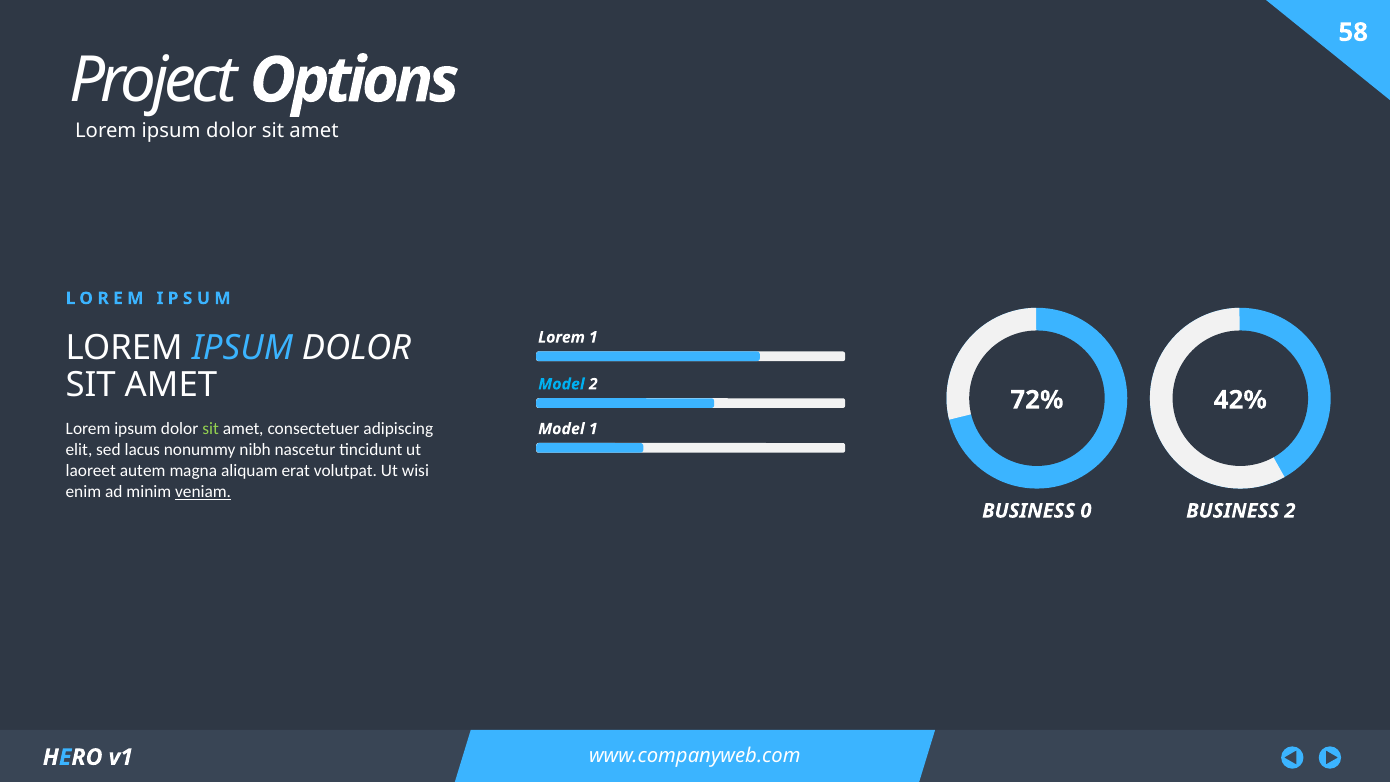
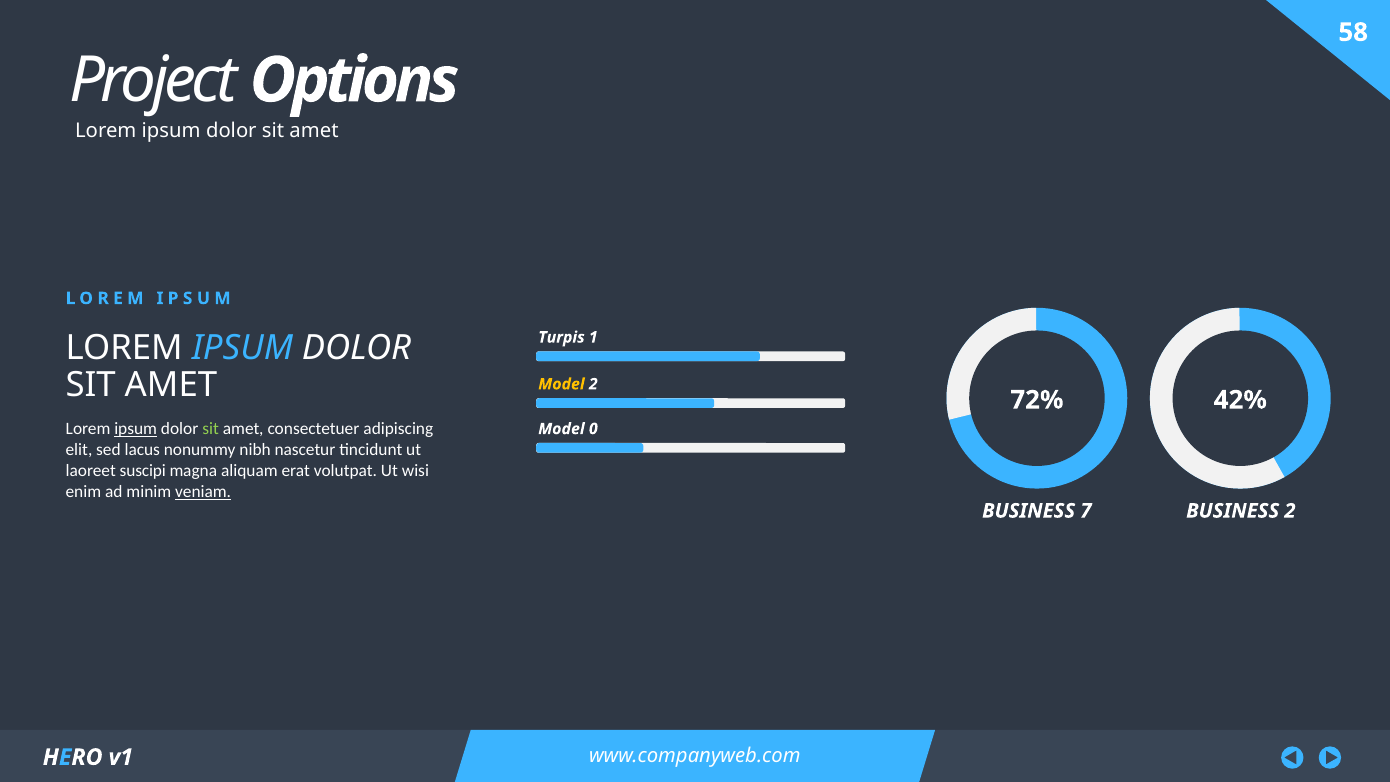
Lorem: Lorem -> Turpis (561, 337)
Model colour: light blue -> yellow (561, 384)
ipsum underline: none -> present (136, 429)
Model 1: 1 -> 0 (593, 429)
autem: autem -> suscipi (143, 471)
0: 0 -> 7 (1086, 511)
